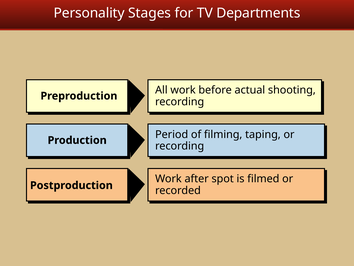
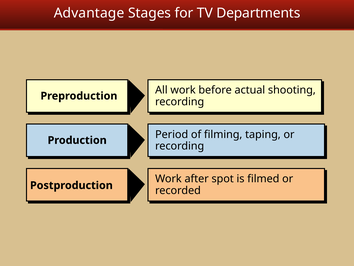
Personality: Personality -> Advantage (89, 13)
